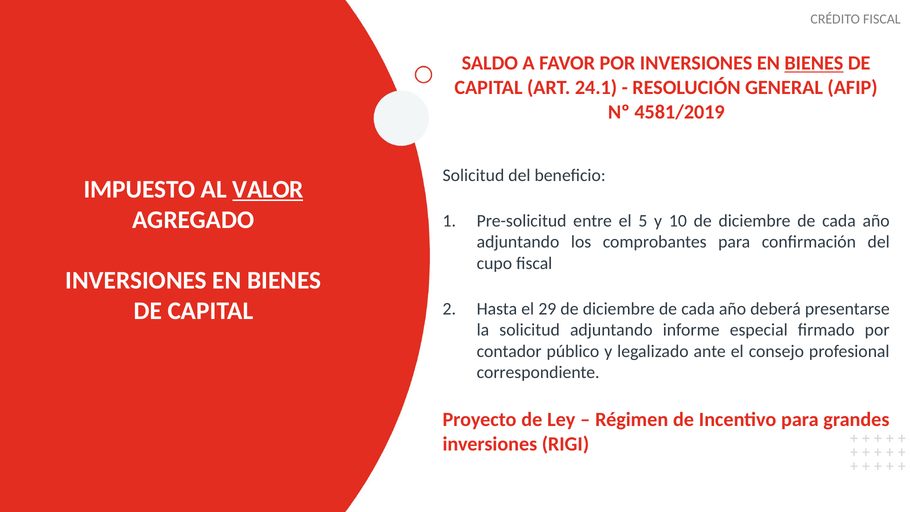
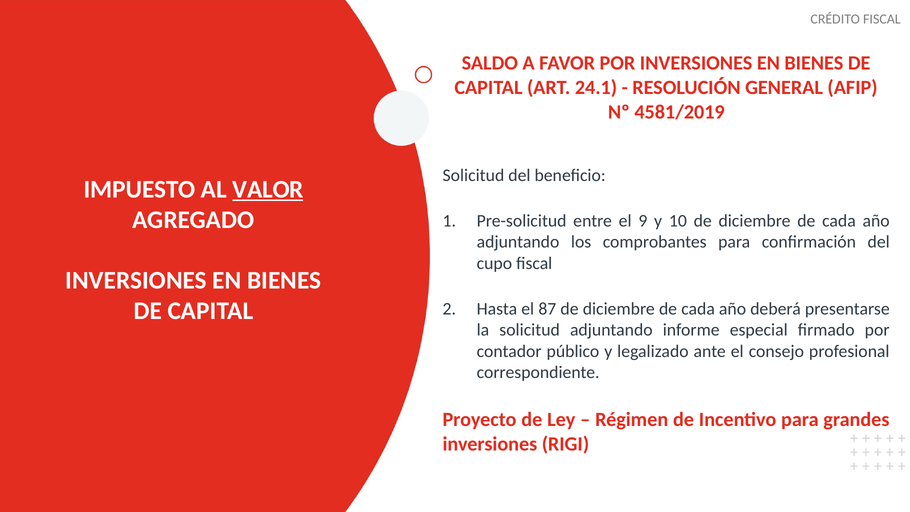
BIENES underline: present -> none (814, 63)
5: 5 -> 9 (643, 221)
29: 29 -> 87 (547, 309)
